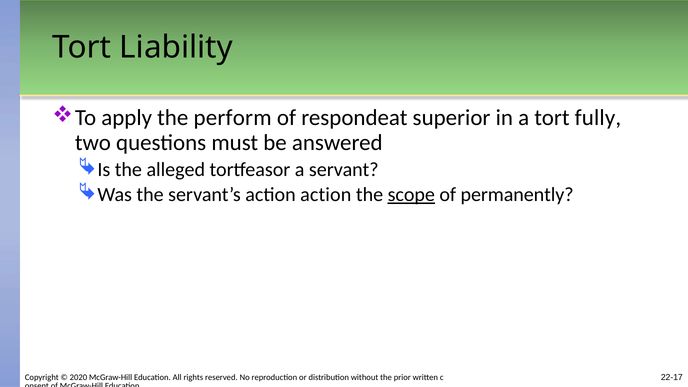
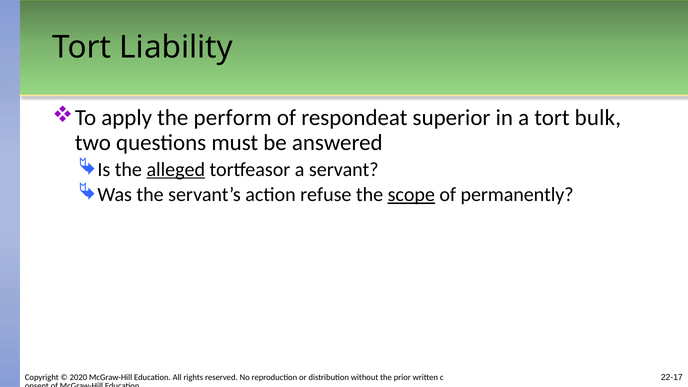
fully: fully -> bulk (598, 118)
alleged underline: none -> present (176, 169)
action action: action -> refuse (326, 195)
